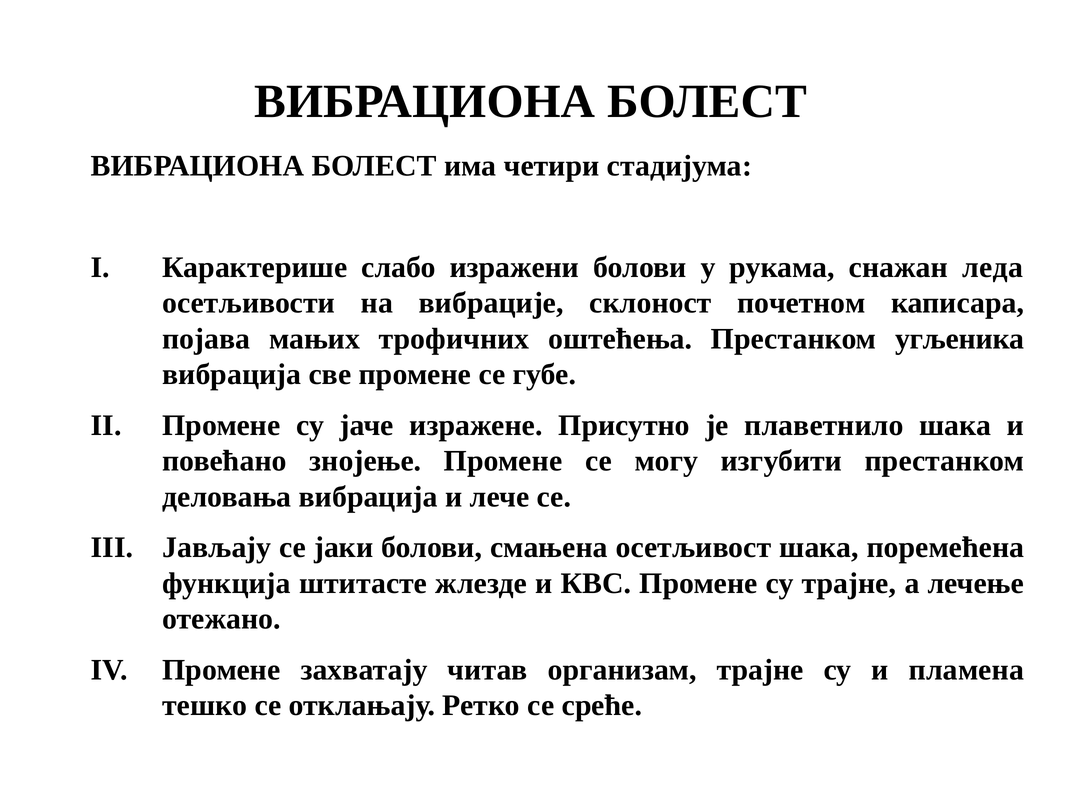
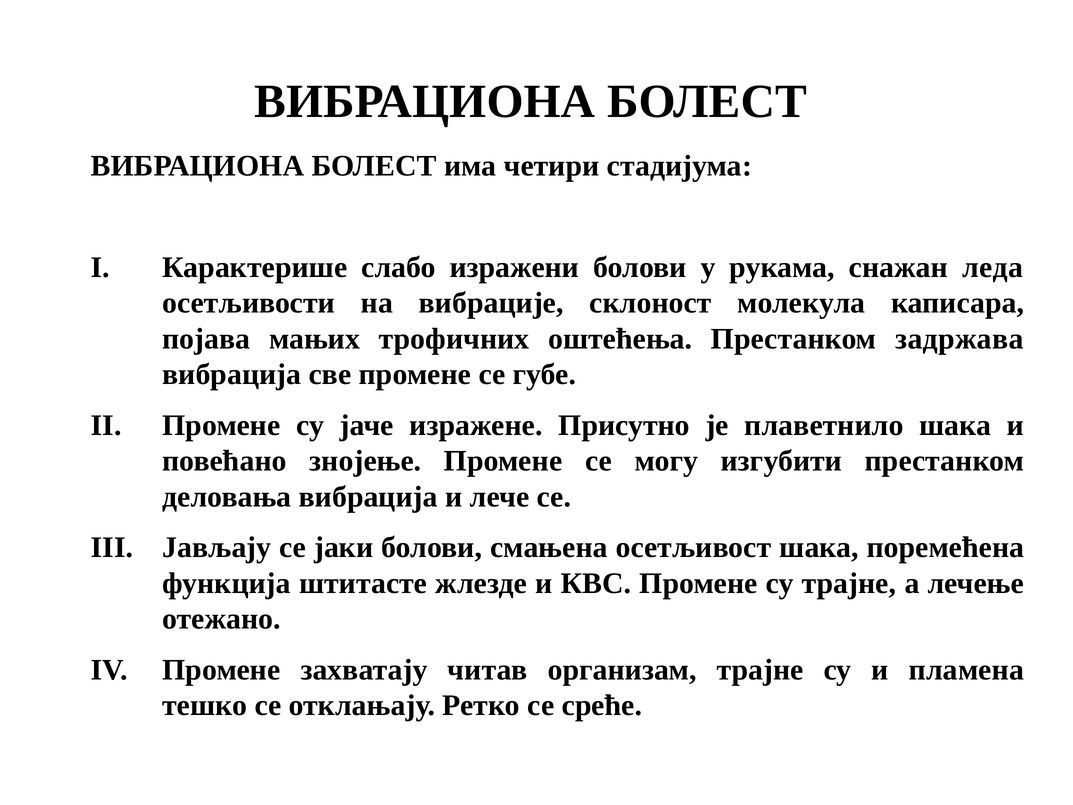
почетном: почетном -> молекула (801, 303)
угљеника: угљеника -> задржава (959, 339)
